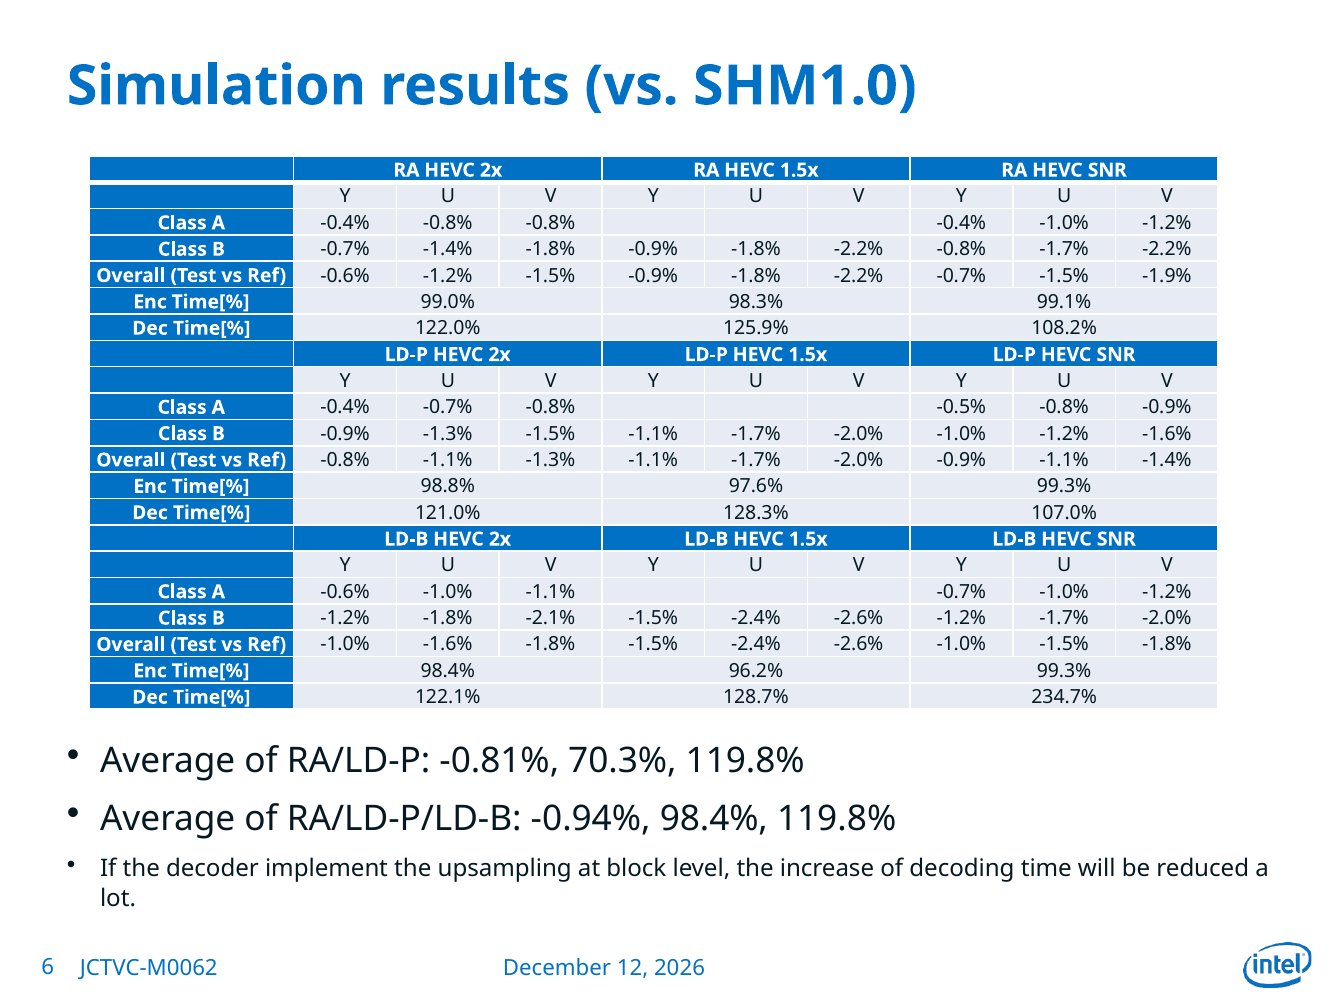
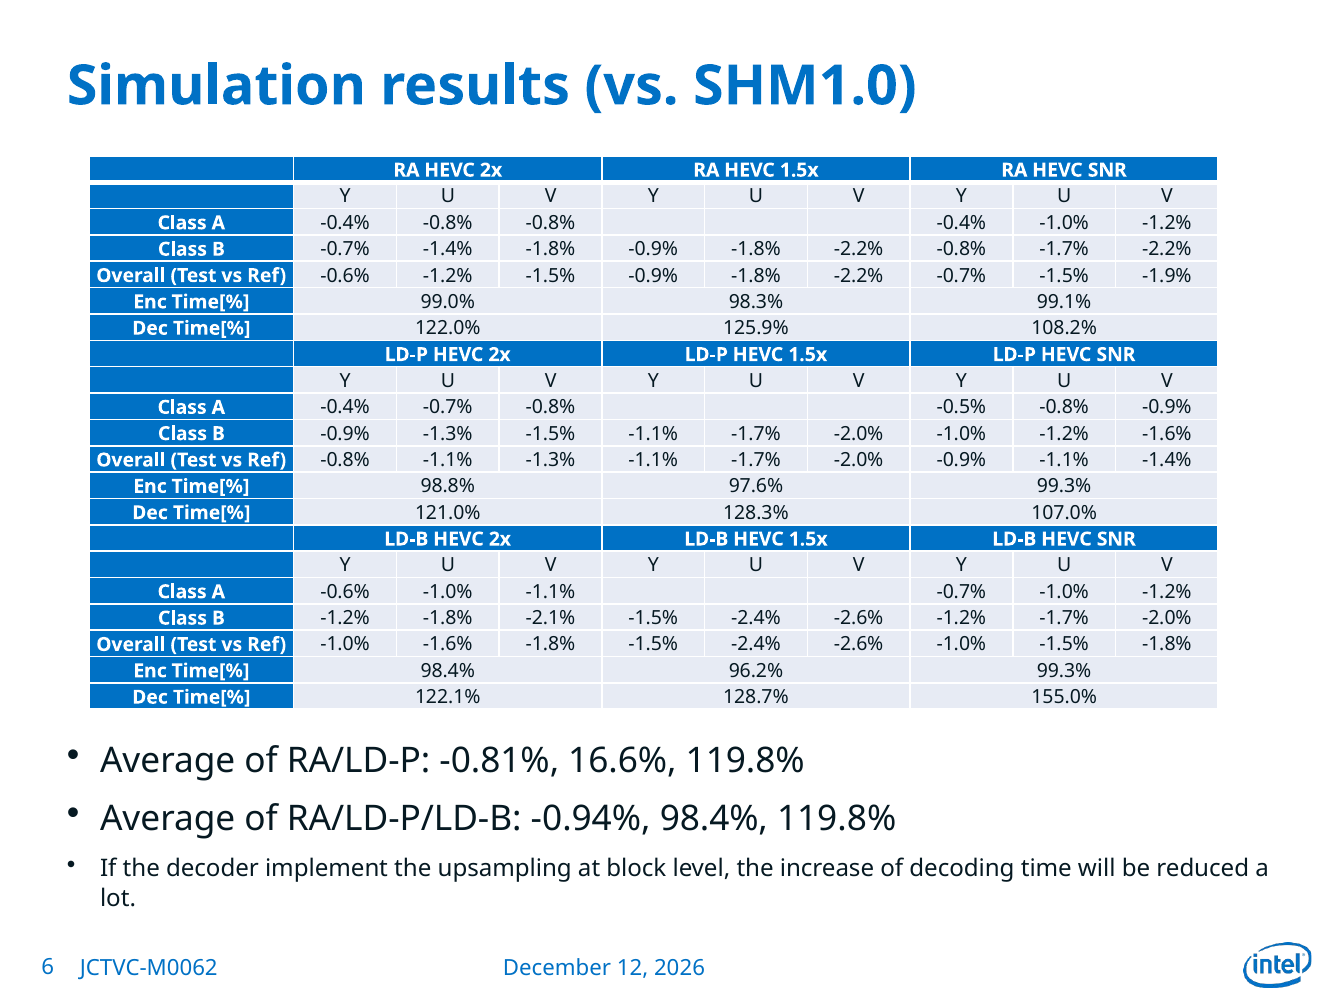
234.7%: 234.7% -> 155.0% (1064, 697)
70.3%: 70.3% -> 16.6% (622, 761)
